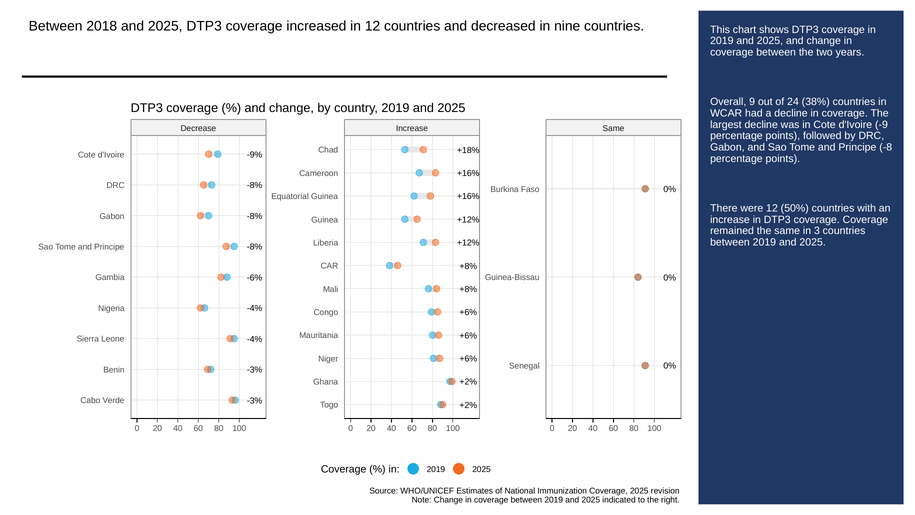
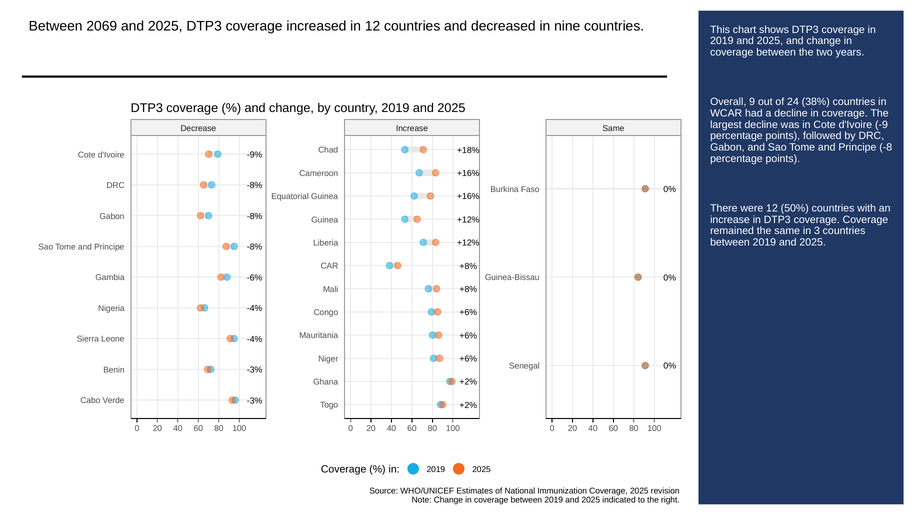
2018: 2018 -> 2069 (102, 26)
